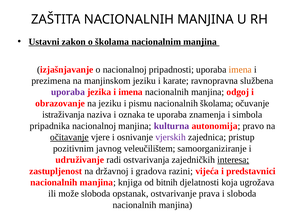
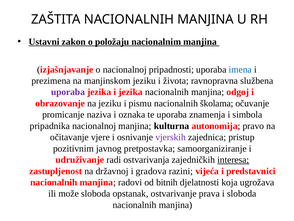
o školama: školama -> položaju (112, 42)
imena colour: orange -> blue (240, 69)
karate: karate -> života (176, 81)
i imena: imena -> jezika (131, 92)
istraživanja: istraživanja -> promicanje (63, 114)
kulturna colour: purple -> black (172, 126)
očitavanje underline: present -> none (69, 137)
veleučilištem: veleučilištem -> pretpostavka (150, 148)
knjiga: knjiga -> radovi (130, 182)
